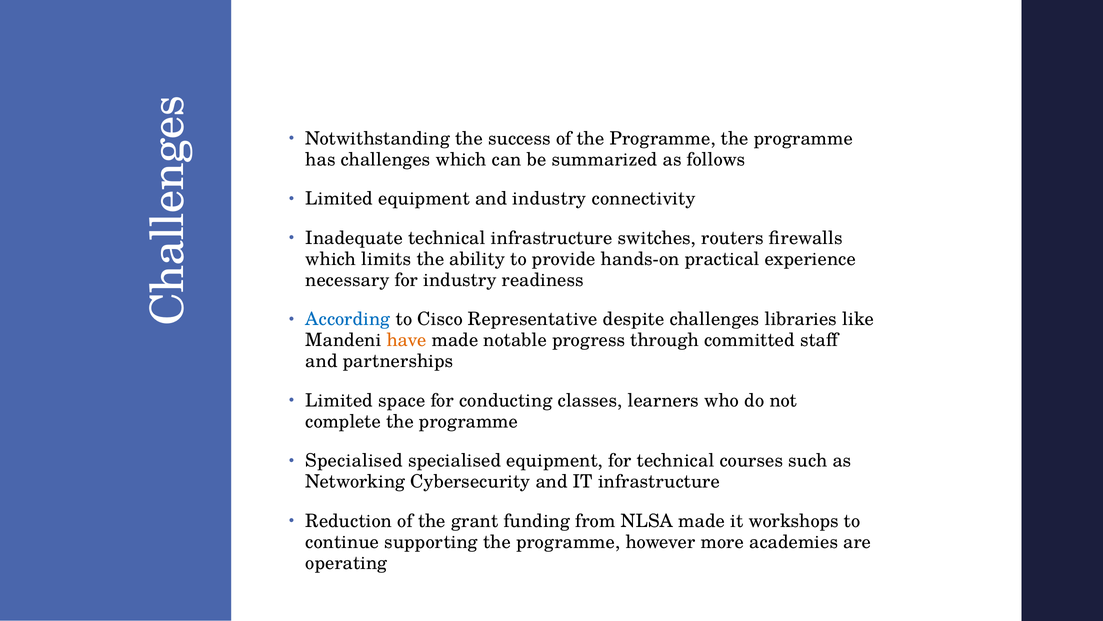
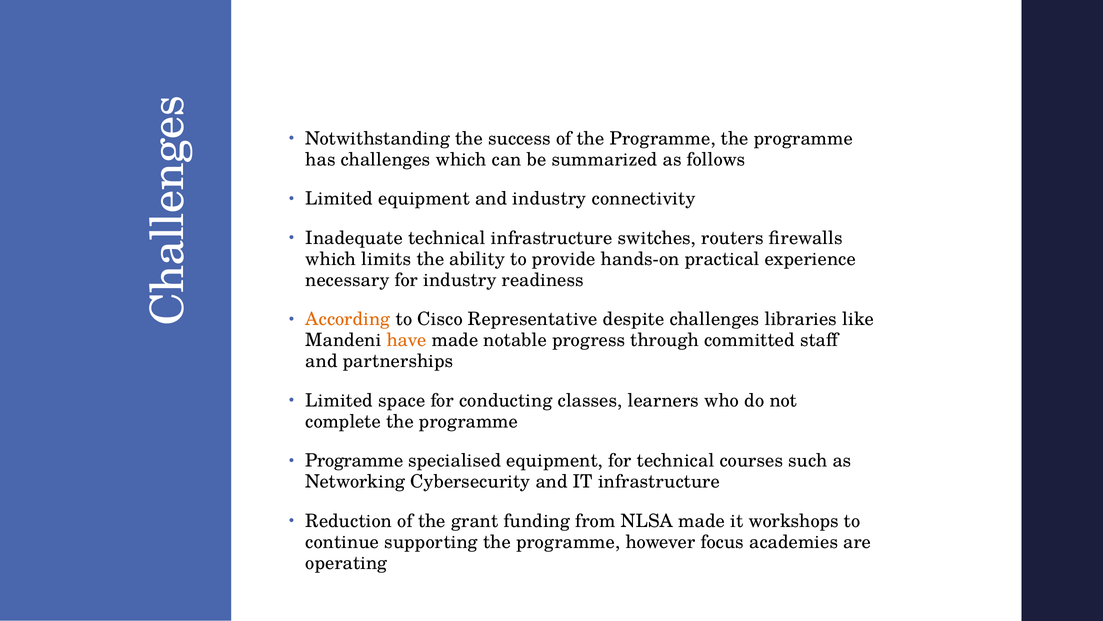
According colour: blue -> orange (348, 319)
Specialised: Specialised -> Programme (354, 460)
more: more -> focus (722, 542)
